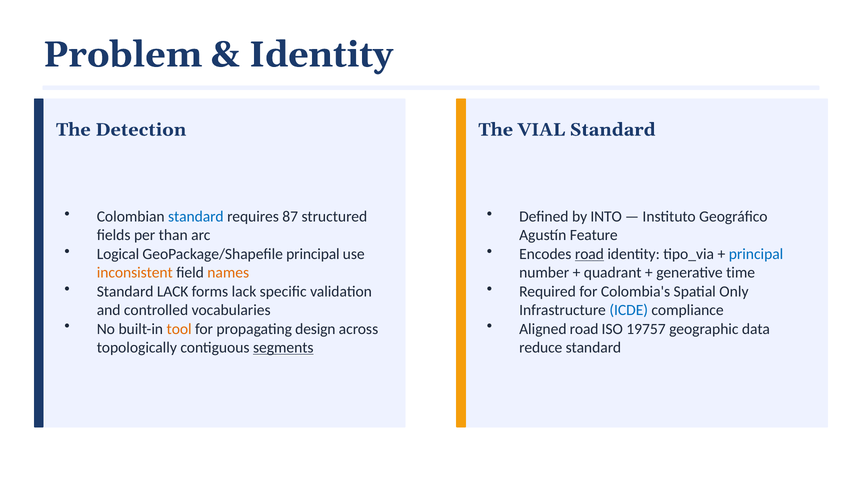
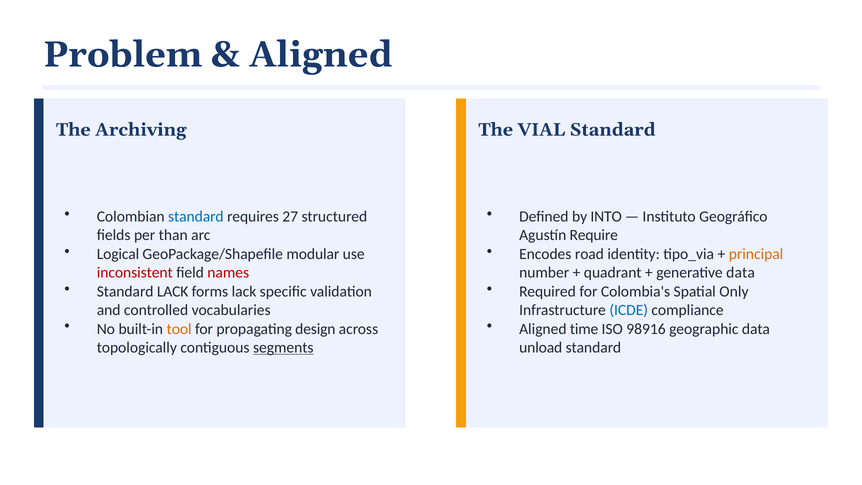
Identity: Identity -> Aligned (321, 55)
Detection: Detection -> Archiving (141, 130)
87: 87 -> 27 (290, 217)
Feature: Feature -> Require (594, 235)
GeoPackage/Shapefile principal: principal -> modular (313, 254)
road underline: present -> none (589, 254)
principal colour: blue -> orange (756, 254)
inconsistent colour: orange -> red (135, 273)
names colour: orange -> red (228, 273)
generative time: time -> data (741, 273)
Aligned road: road -> time (584, 329)
19757: 19757 -> 98916 (646, 329)
reduce: reduce -> unload (541, 347)
